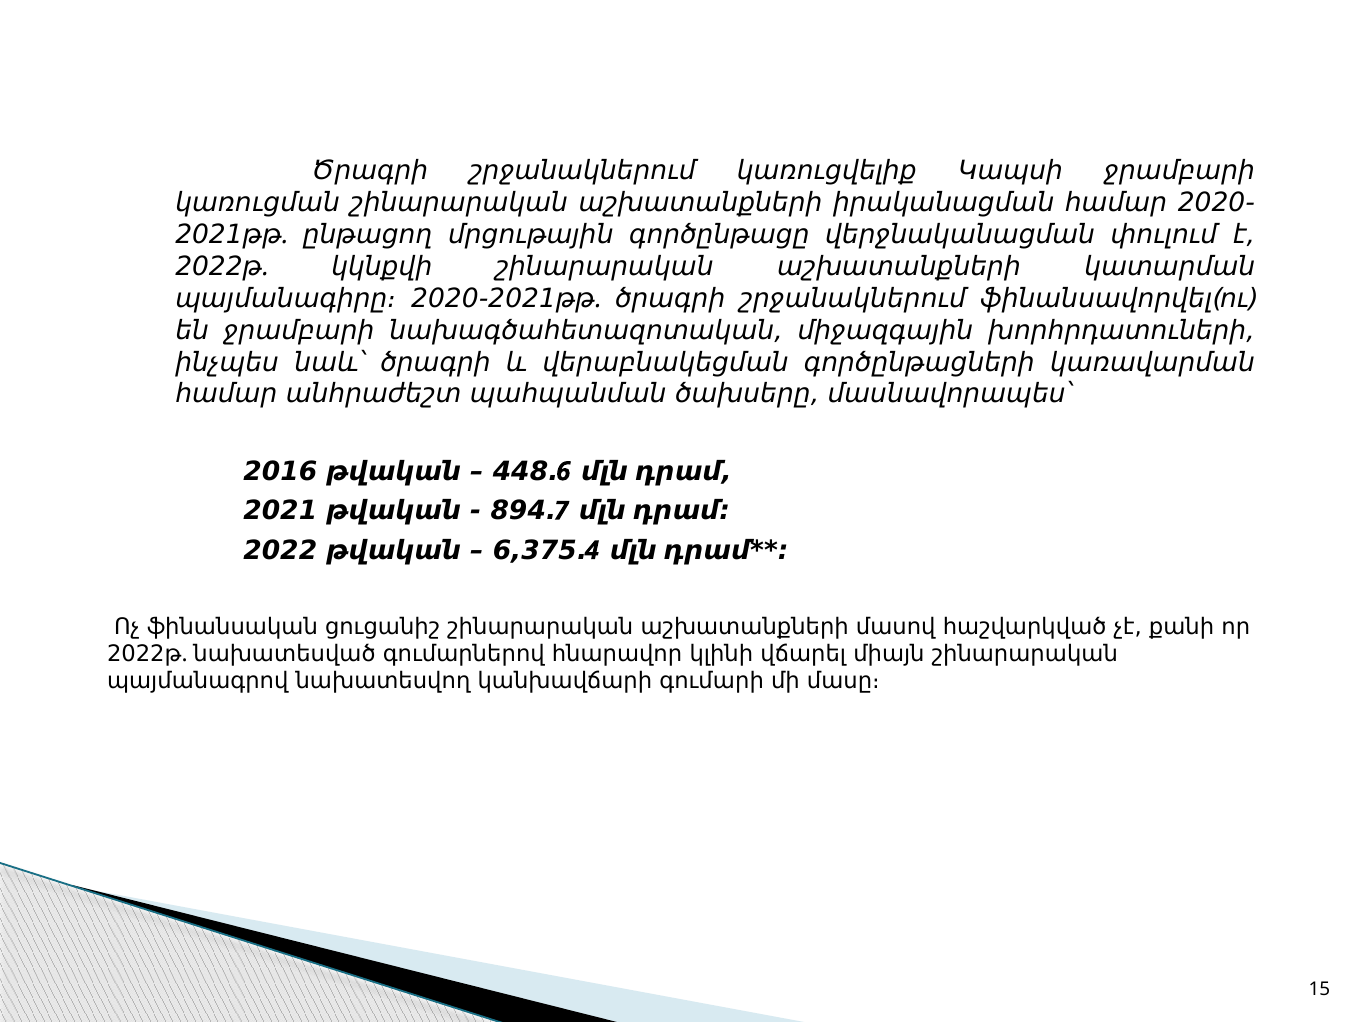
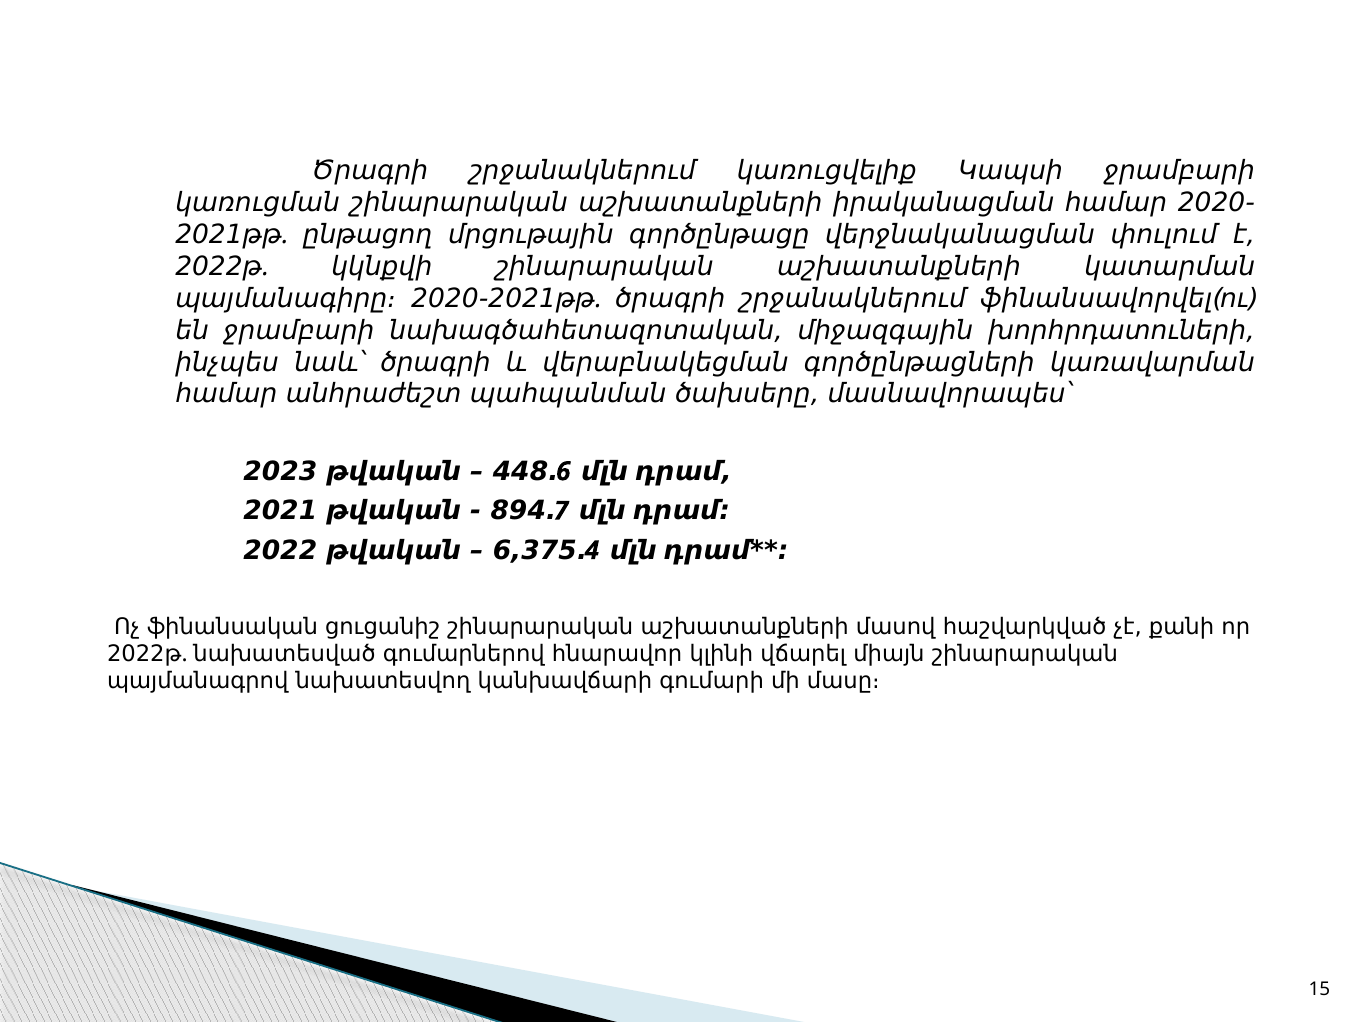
2016: 2016 -> 2023 (280, 472)
